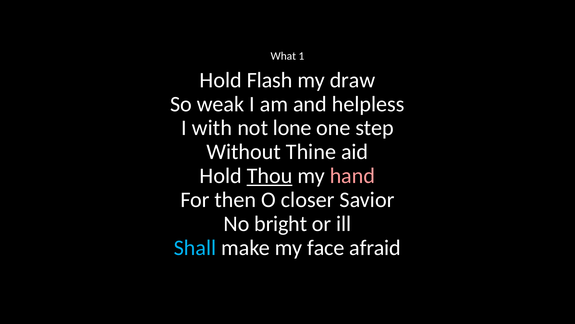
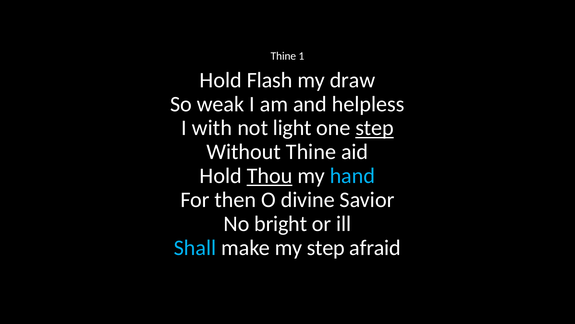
What: What -> Thine (283, 56)
lone: lone -> light (292, 128)
step underline: none -> present (375, 128)
hand colour: pink -> light blue (352, 176)
closer: closer -> divine (308, 200)
my face: face -> step (326, 247)
